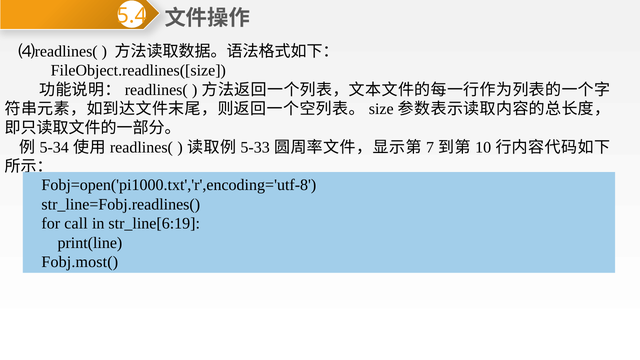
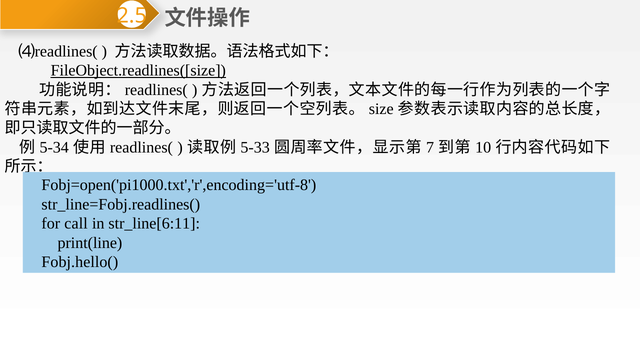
5.4: 5.4 -> 2.5 (132, 16)
FileObject.readlines([size underline: none -> present (138, 71)
str_line[6:19: str_line[6:19 -> str_line[6:11 (154, 224)
Fobj.most(: Fobj.most( -> Fobj.hello( (80, 262)
